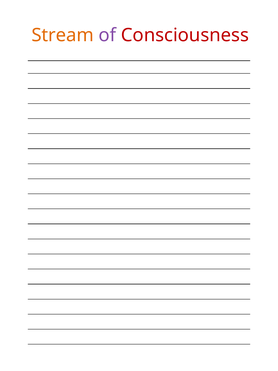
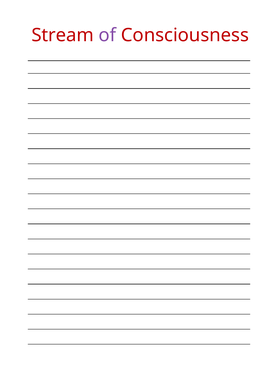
Stream colour: orange -> red (63, 35)
